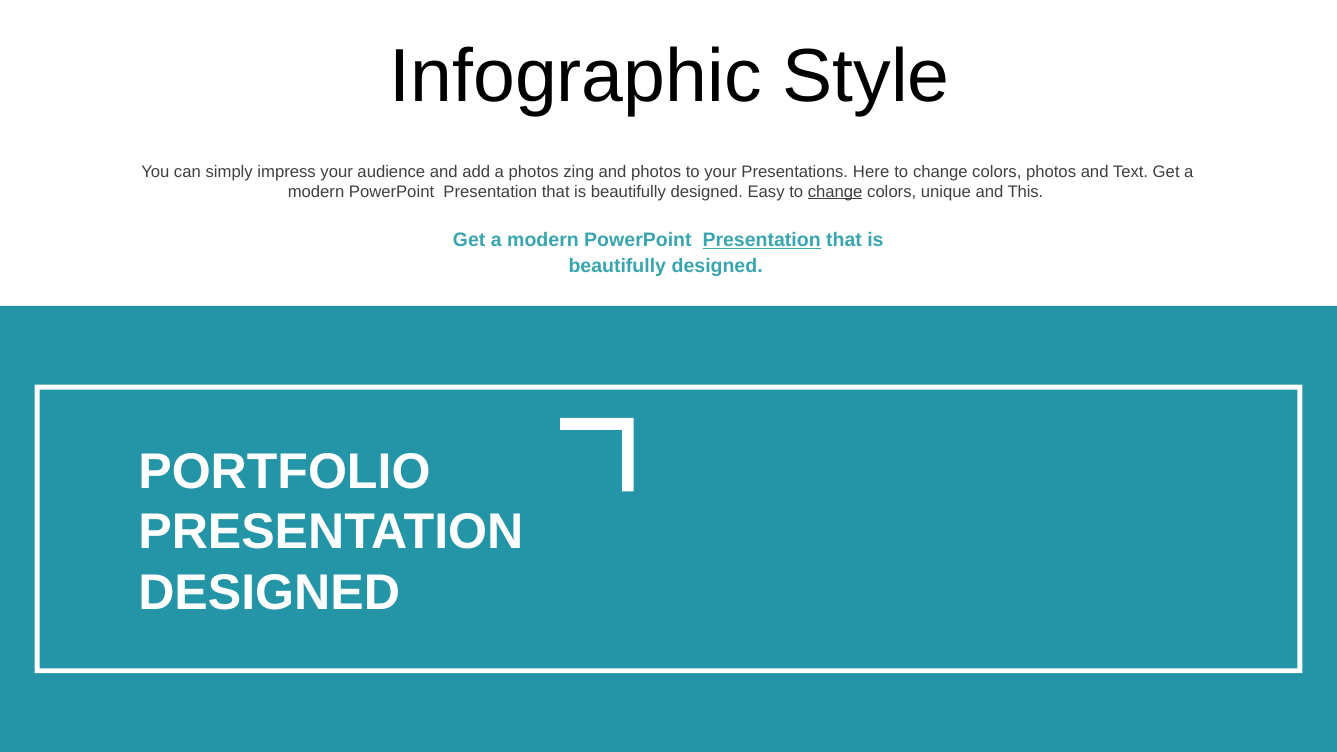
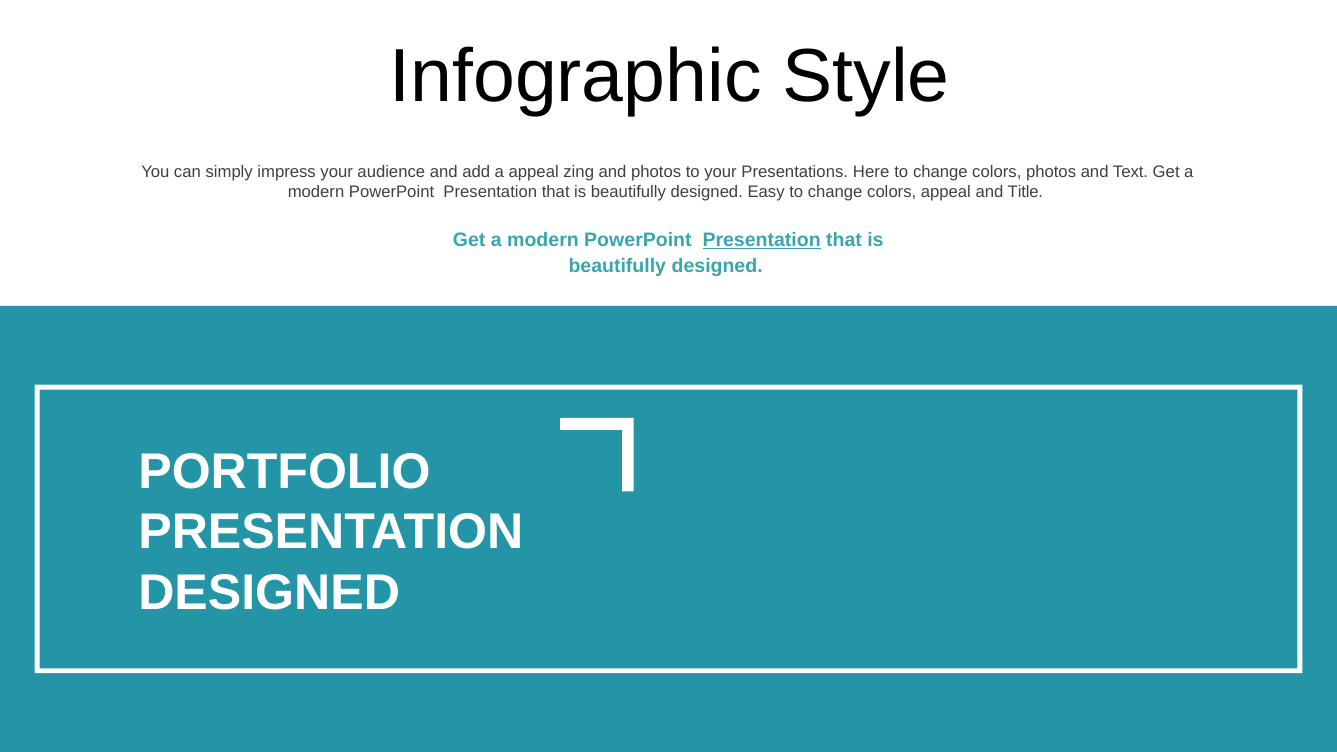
a photos: photos -> appeal (534, 172)
change underline: present -> none (835, 192)
colors unique: unique -> appeal (946, 192)
This: This -> Title (1025, 192)
